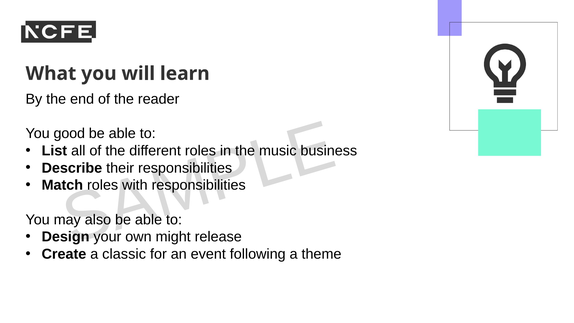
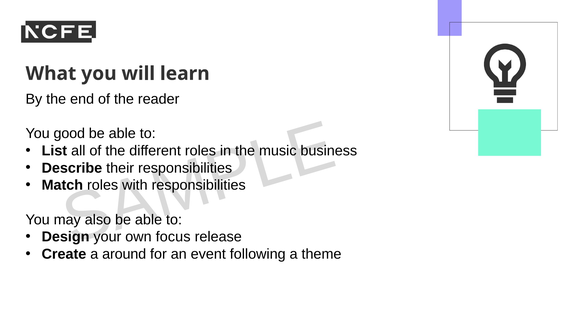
might: might -> focus (173, 237)
classic: classic -> around (124, 254)
